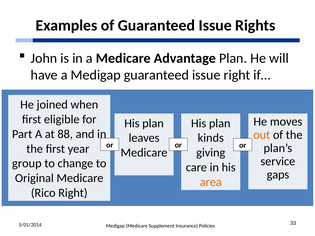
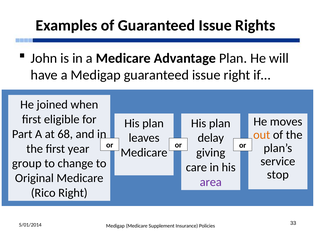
88: 88 -> 68 (65, 134)
kinds: kinds -> delay (211, 138)
gaps: gaps -> stop (278, 175)
area colour: orange -> purple (211, 182)
